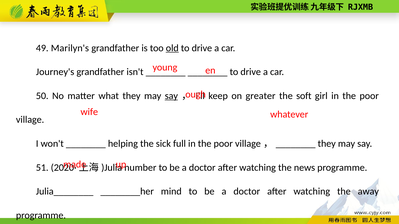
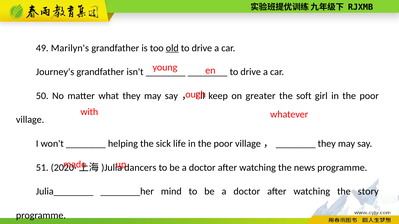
say underline: present -> none (171, 96)
wife: wife -> with (89, 112)
full: full -> life (179, 144)
number: number -> dancers (140, 168)
away: away -> story (368, 192)
